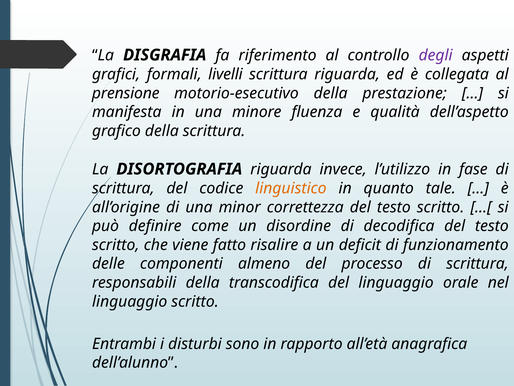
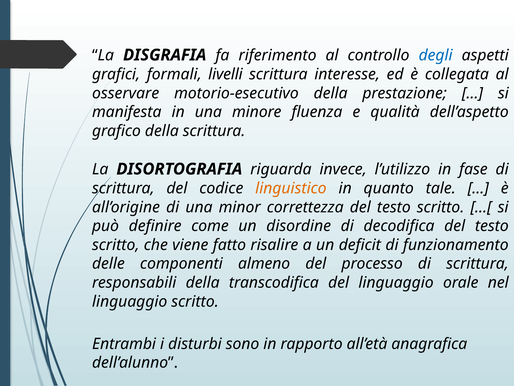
degli colour: purple -> blue (436, 55)
scrittura riguarda: riguarda -> interesse (347, 74)
prensione: prensione -> osservare (126, 93)
